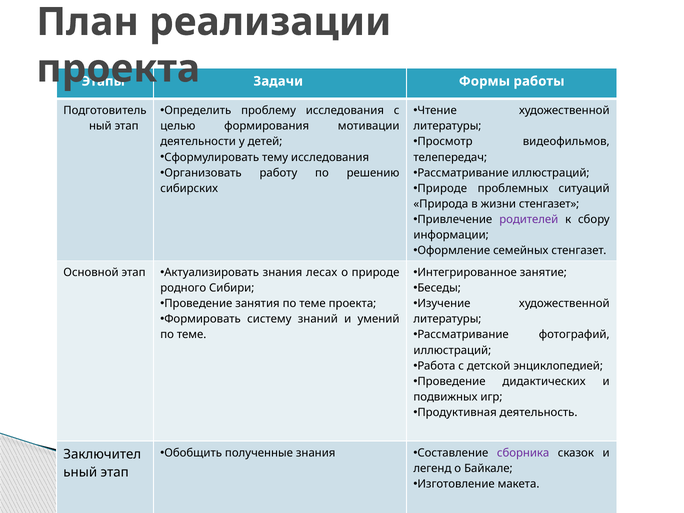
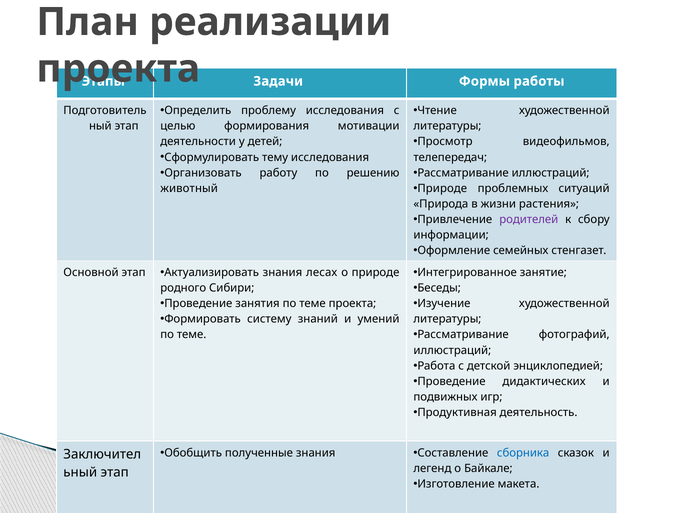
сибирских: сибирских -> животный (189, 188)
жизни стенгазет: стенгазет -> растения (549, 204)
сборника colour: purple -> blue (523, 453)
